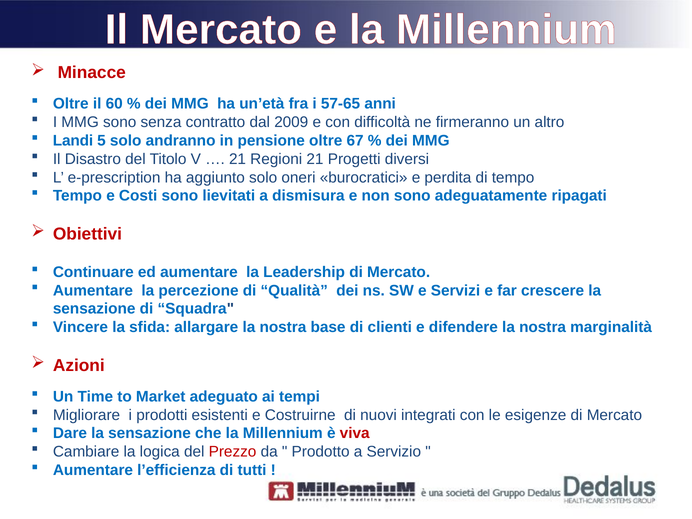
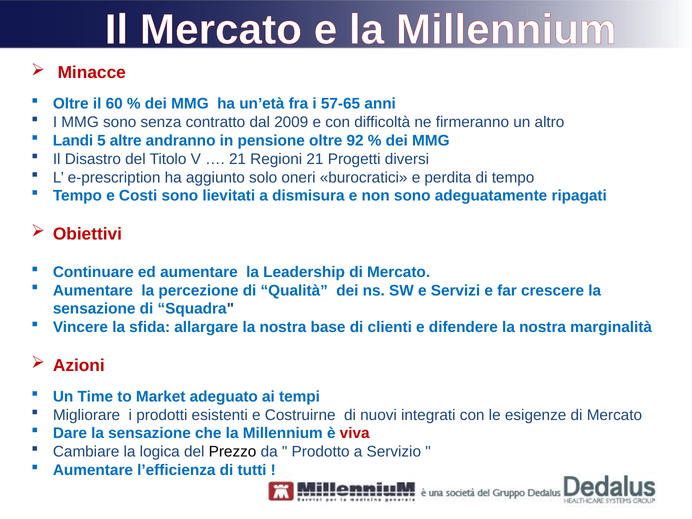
5 solo: solo -> altre (126, 141)
67: 67 -> 92 (355, 141)
Prezzo colour: red -> black (233, 452)
